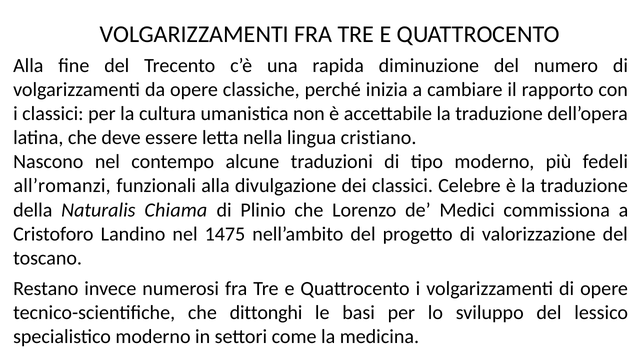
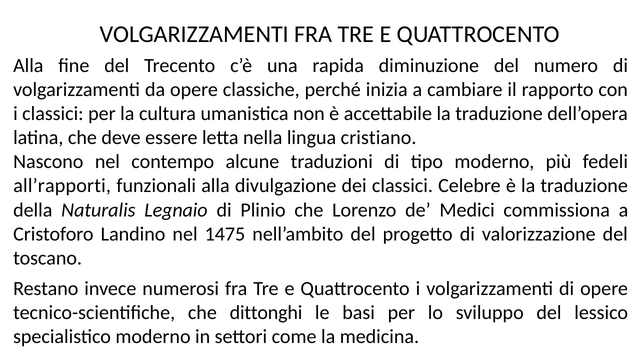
all’romanzi: all’romanzi -> all’rapporti (62, 186)
Chiama: Chiama -> Legnaio (176, 210)
